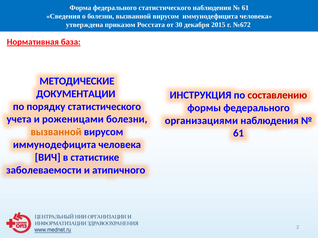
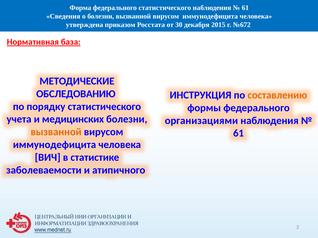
ДОКУМЕНТАЦИИ: ДОКУМЕНТАЦИИ -> ОБСЛЕДОВАНИЮ (76, 94)
составлению colour: red -> orange (277, 95)
роженицами: роженицами -> медицинских (73, 120)
